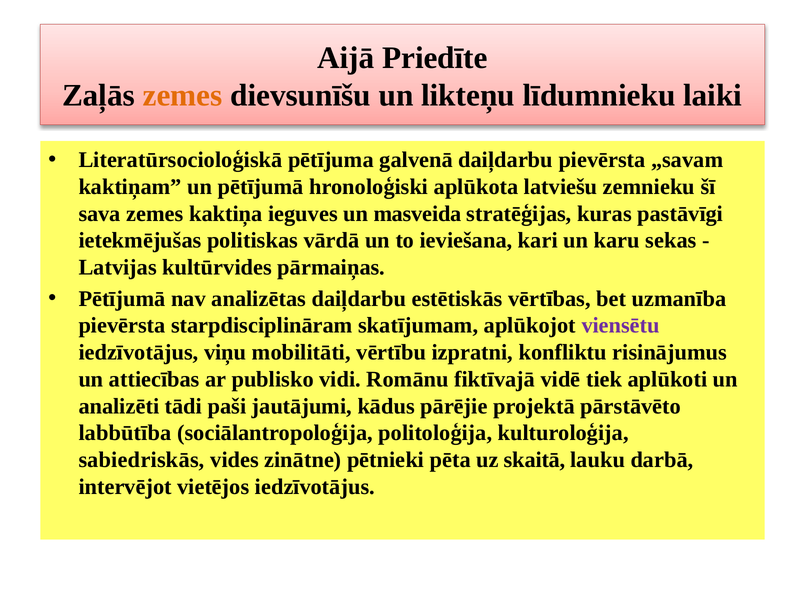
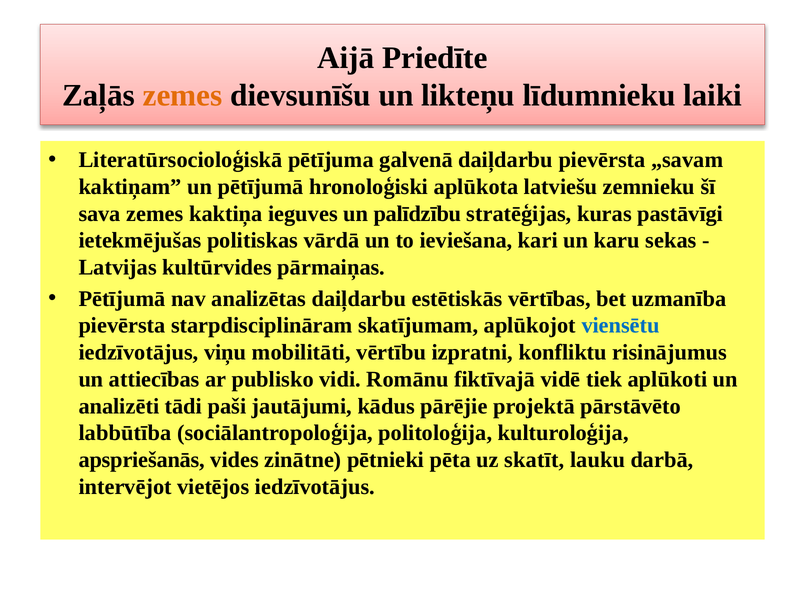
masveida: masveida -> palīdzību (417, 214)
viensētu colour: purple -> blue (621, 325)
sabiedriskās: sabiedriskās -> apspriešanās (142, 460)
skaitā: skaitā -> skatīt (534, 460)
